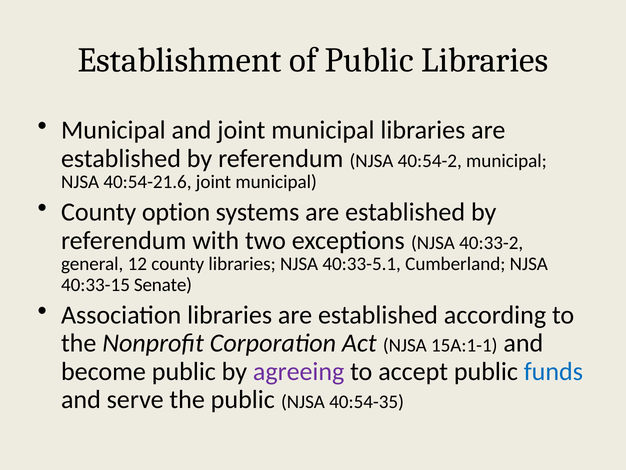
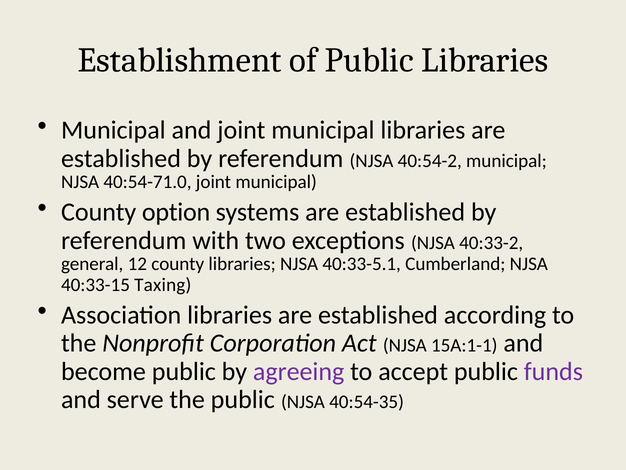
40:54-21.6: 40:54-21.6 -> 40:54-71.0 (147, 182)
Senate: Senate -> Taxing (163, 284)
funds colour: blue -> purple (553, 371)
